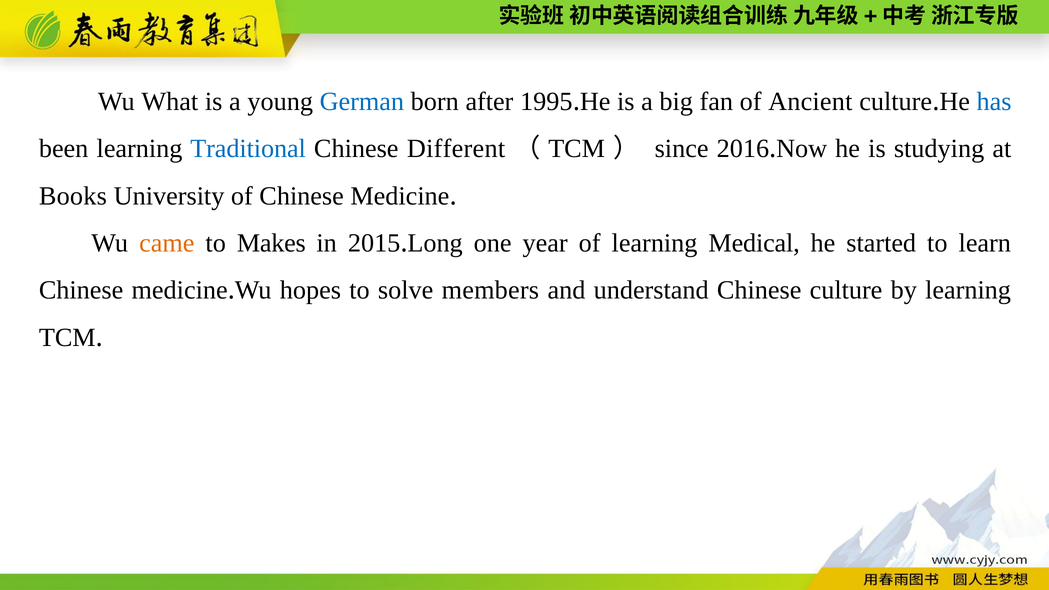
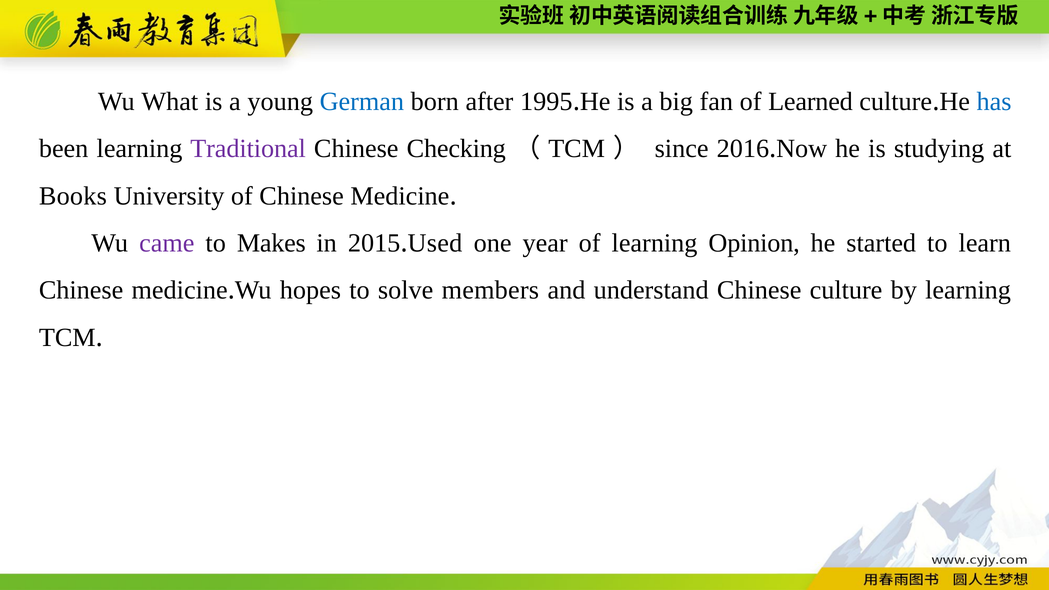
Ancient: Ancient -> Learned (810, 101)
Traditional colour: blue -> purple (248, 149)
Different: Different -> Checking (456, 149)
came colour: orange -> purple (167, 243)
Long: Long -> Used (435, 243)
Medical: Medical -> Opinion (754, 243)
